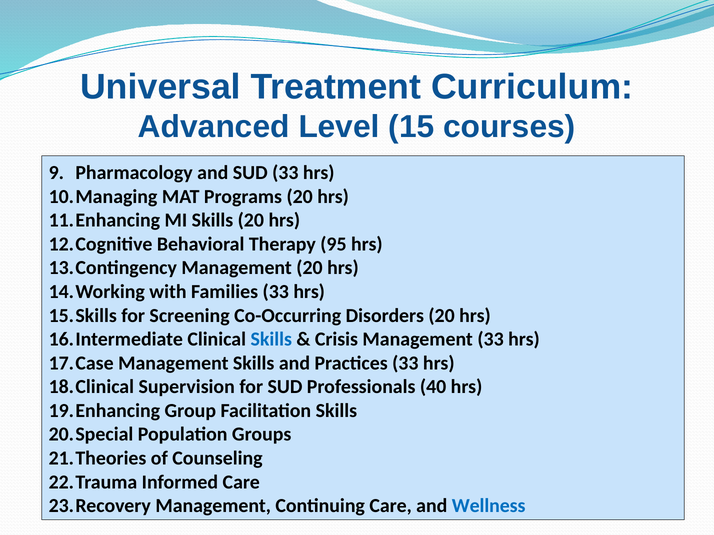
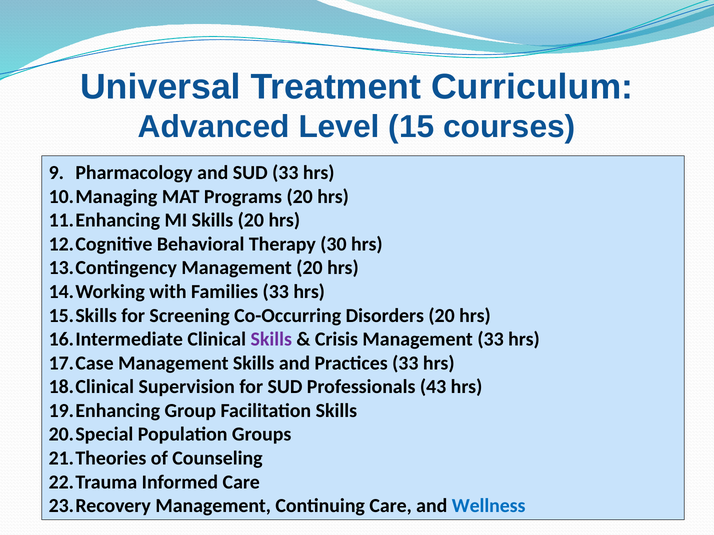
95: 95 -> 30 (333, 244)
Skills colour: blue -> purple (271, 340)
40: 40 -> 43 (433, 387)
